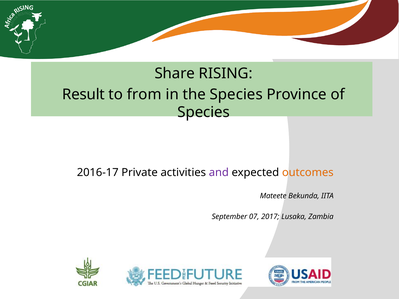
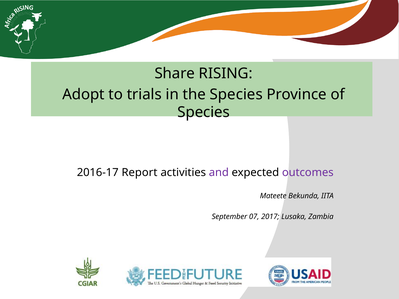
Result: Result -> Adopt (83, 94)
from: from -> trials (144, 94)
Private: Private -> Report (140, 173)
outcomes colour: orange -> purple (308, 173)
